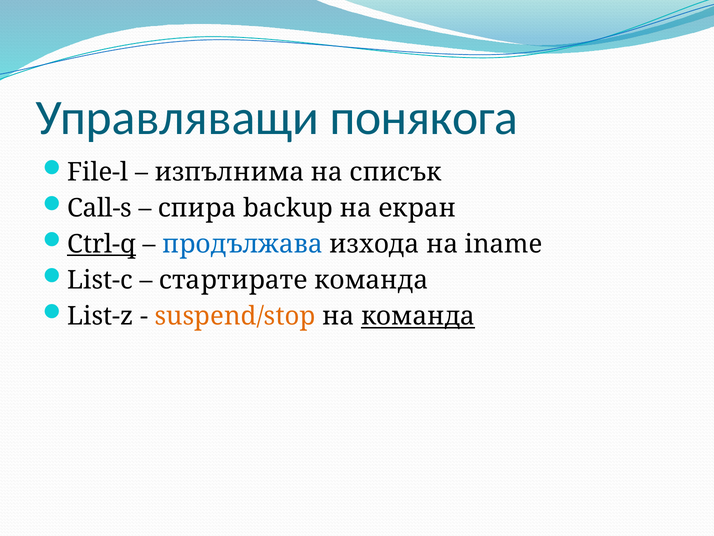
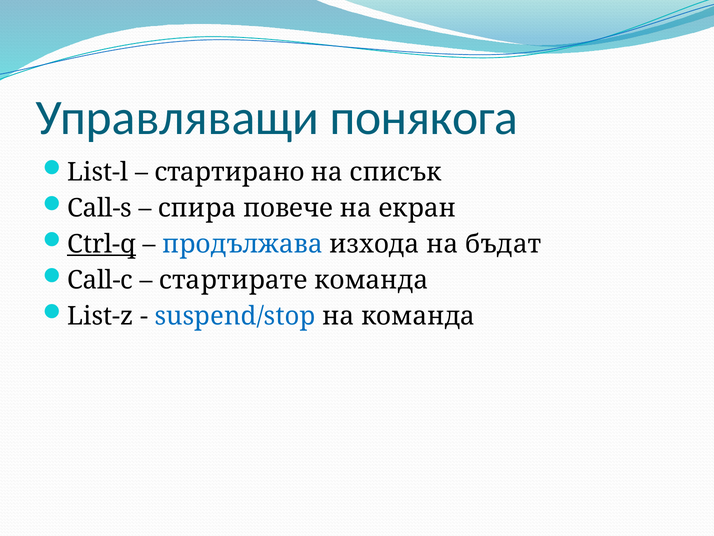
File-l: File-l -> List-l (98, 172)
изпълнима: изпълнима -> стартирано (230, 172)
backup: backup -> повече (288, 208)
iname: iname -> бъдат (503, 244)
List-c: List-c -> Call-c (100, 280)
suspend/stop colour: orange -> blue (235, 316)
команда underline: present -> none (418, 316)
